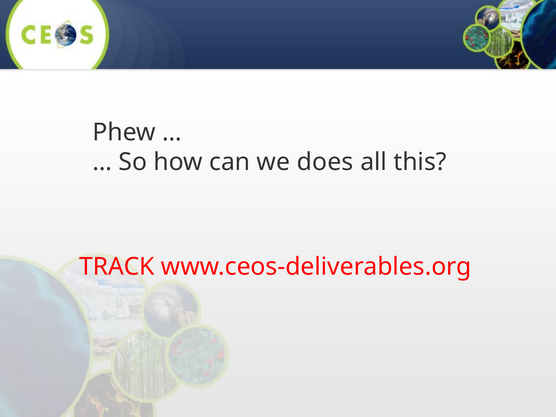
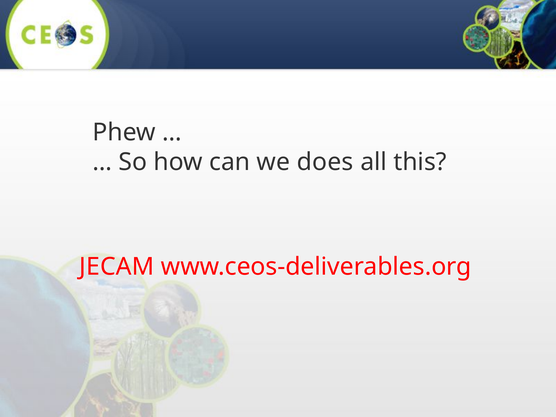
TRACK: TRACK -> JECAM (117, 267)
